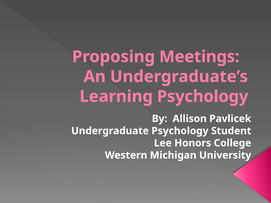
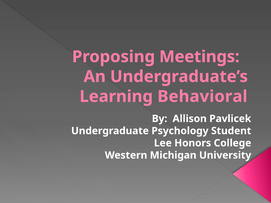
Learning Psychology: Psychology -> Behavioral (202, 97)
